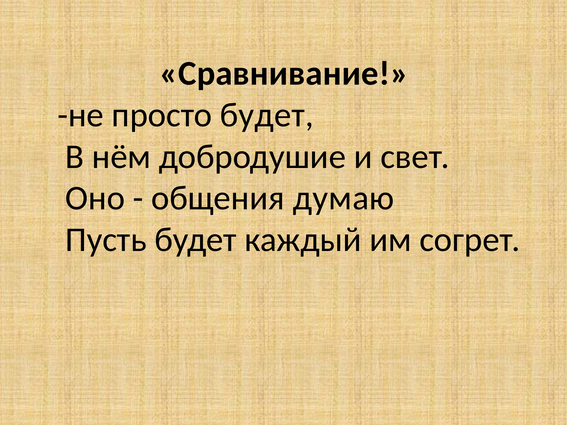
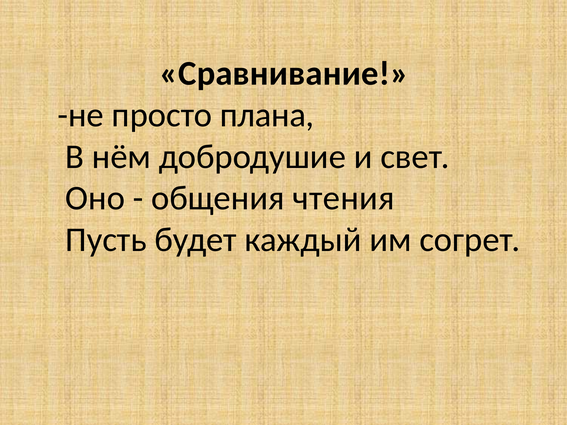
просто будет: будет -> плана (267, 115)
думаю: думаю -> чтения (344, 198)
